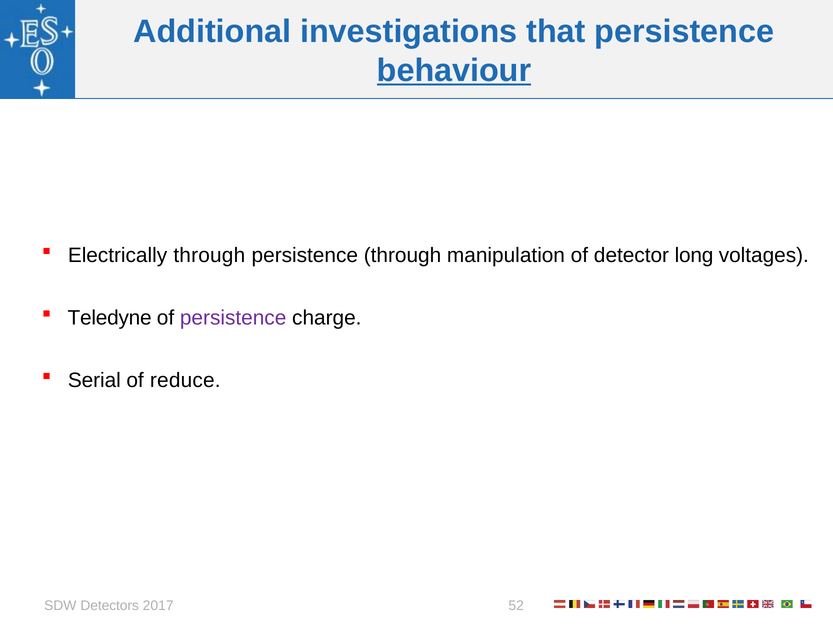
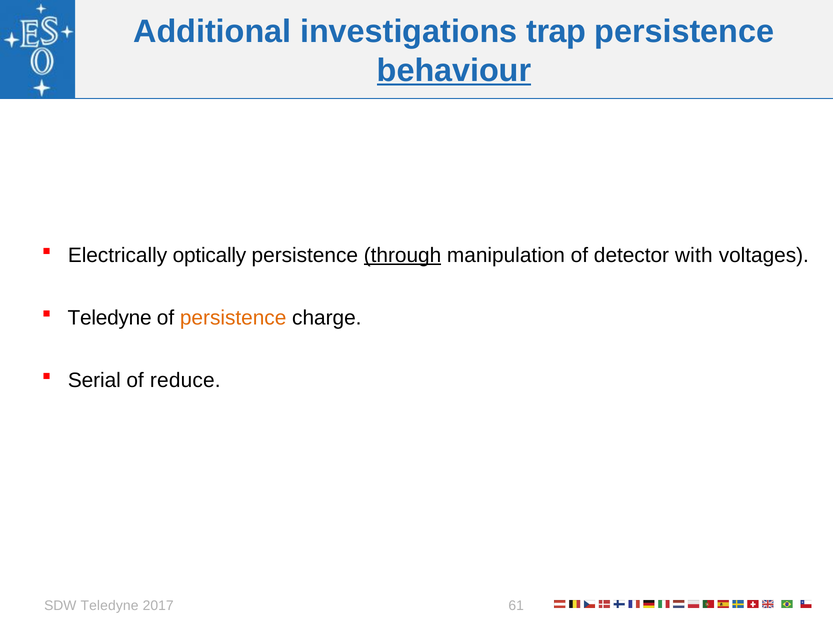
that: that -> trap (556, 32)
Electrically through: through -> optically (210, 255)
through underline: none -> present (402, 255)
long: long -> with (694, 255)
persistence colour: purple -> orange (233, 318)
SDW Detectors: Detectors -> Teledyne (110, 605)
52: 52 -> 61 (516, 605)
